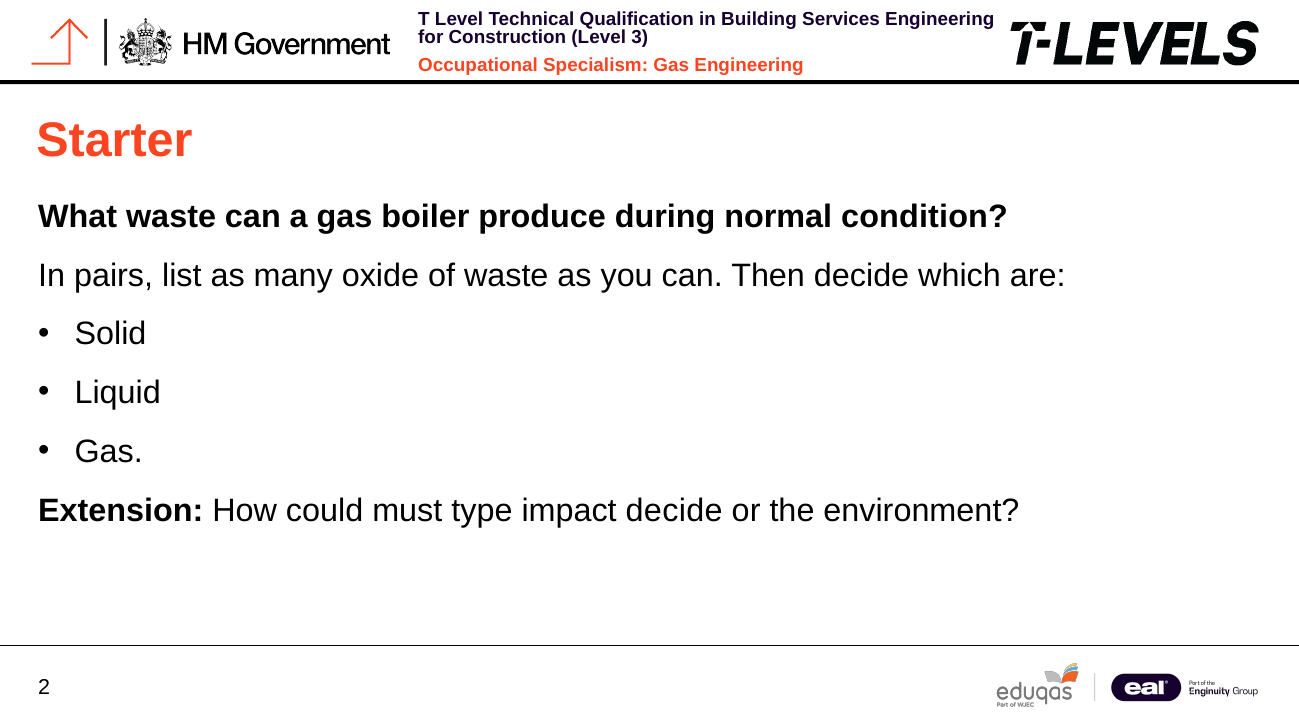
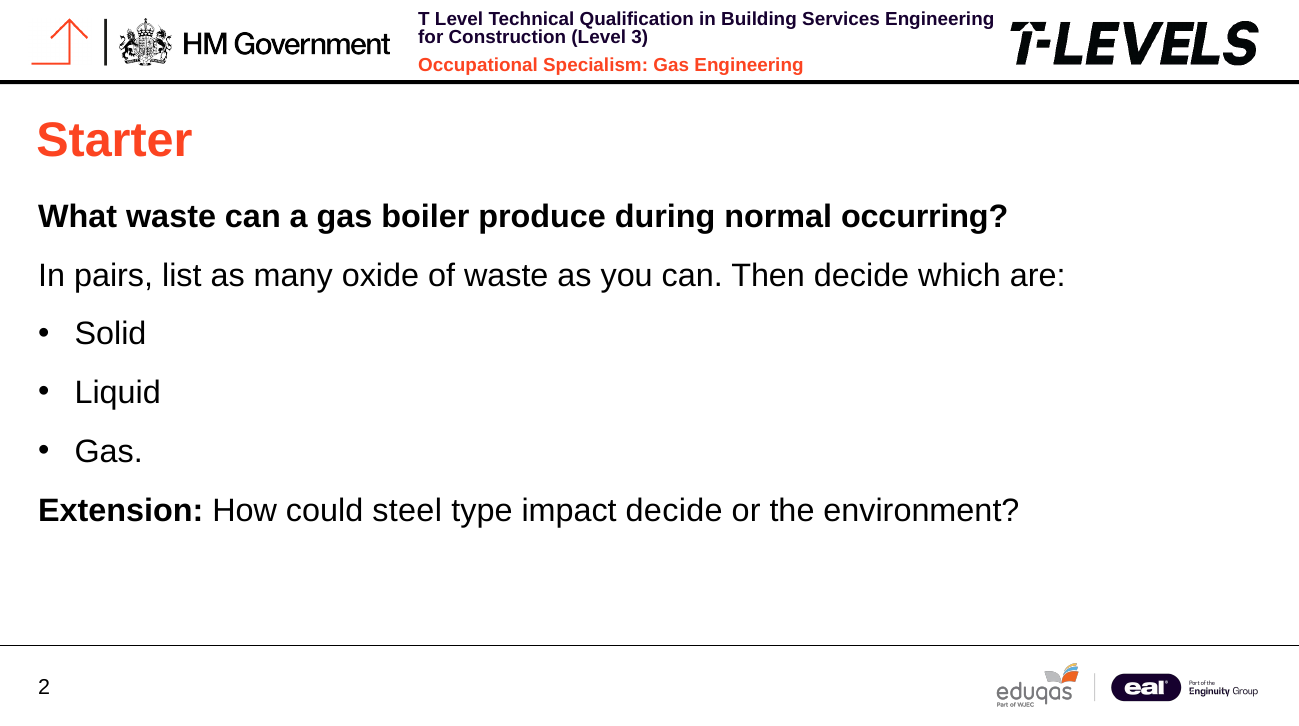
condition: condition -> occurring (925, 217)
must: must -> steel (407, 511)
